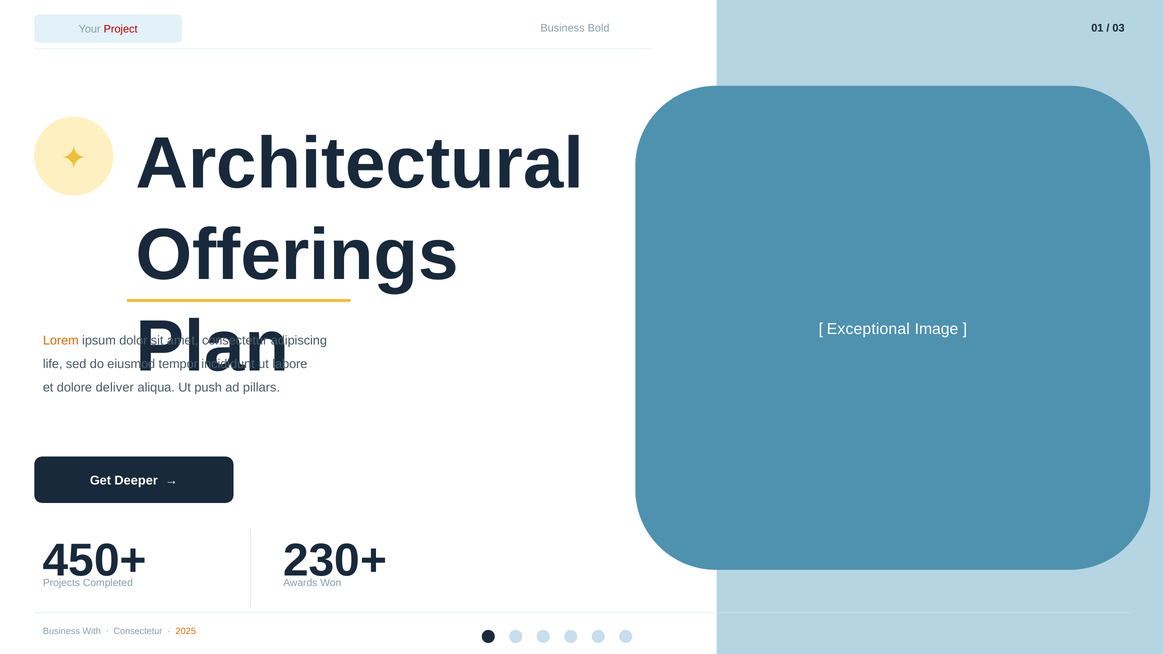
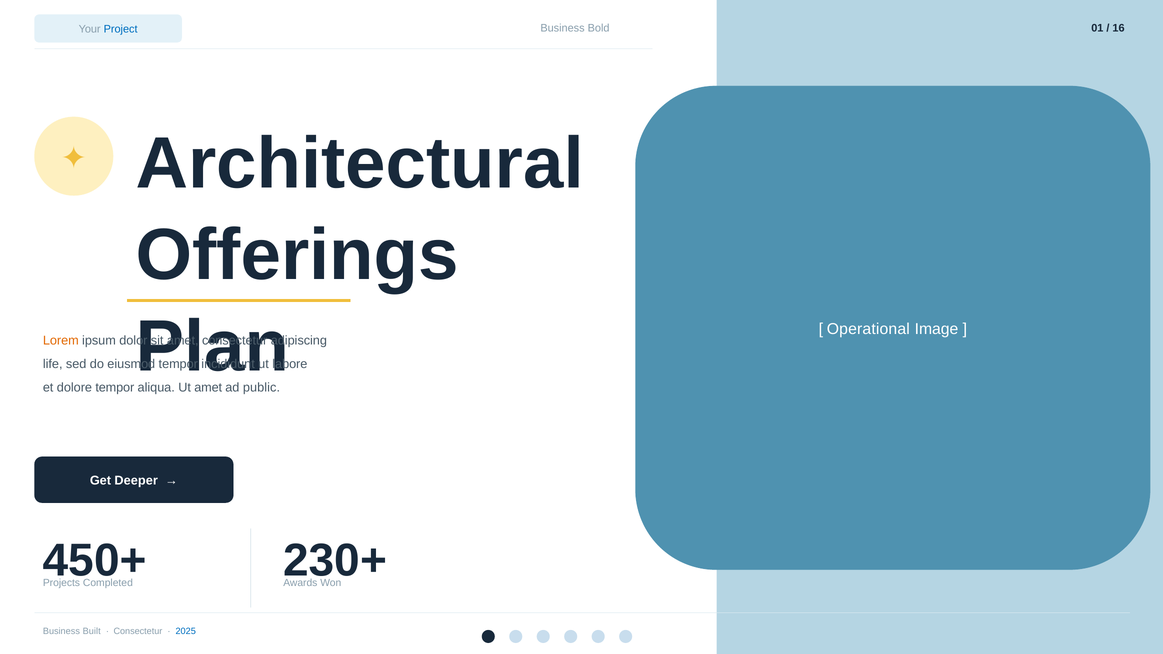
Project colour: red -> blue (121, 29)
03: 03 -> 16 (1118, 28)
Exceptional: Exceptional -> Operational (868, 329)
dolore deliver: deliver -> tempor (115, 388)
Ut push: push -> amet (208, 388)
pillars: pillars -> public (261, 388)
With: With -> Built (92, 631)
2025 colour: orange -> blue (186, 631)
